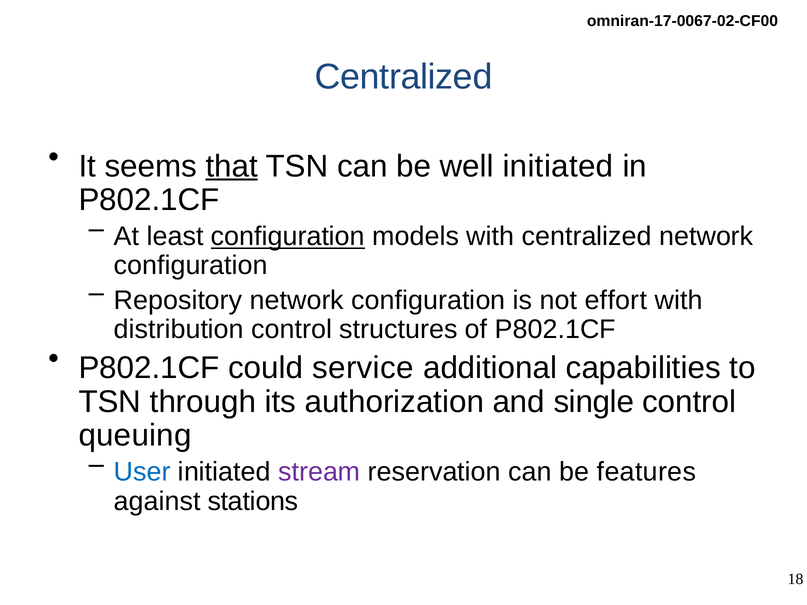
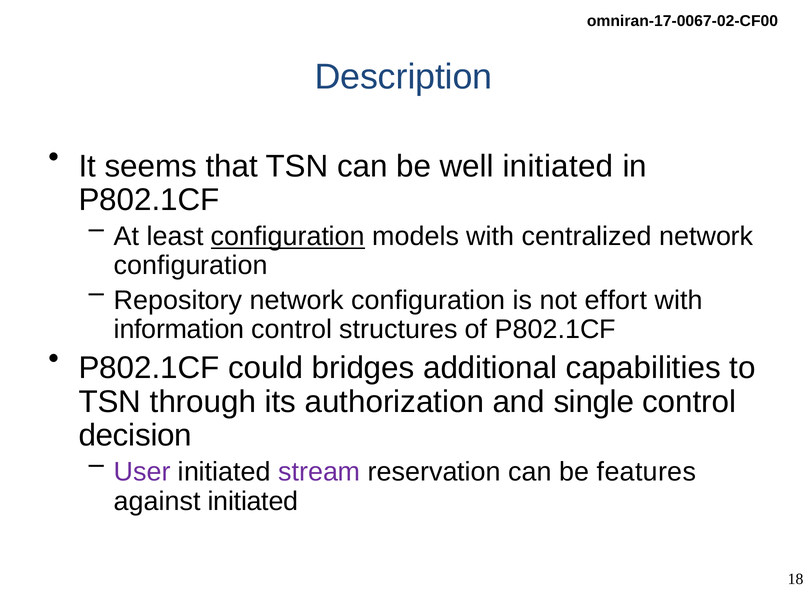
Centralized: Centralized -> Description (404, 77)
that underline: present -> none (232, 166)
distribution: distribution -> information (179, 329)
service: service -> bridges (363, 368)
queuing: queuing -> decision (135, 436)
User colour: blue -> purple (142, 472)
against stations: stations -> initiated (253, 501)
